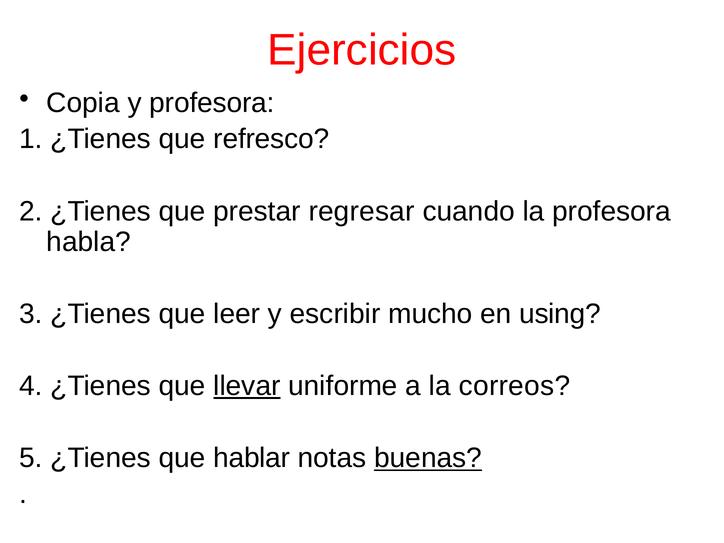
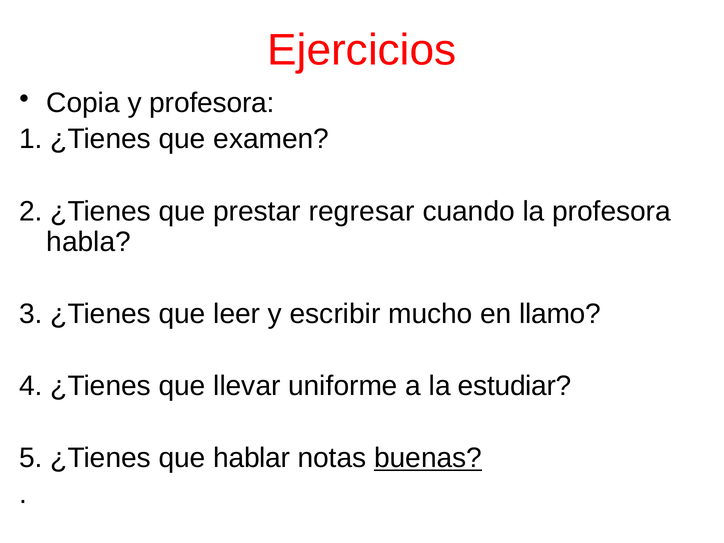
refresco: refresco -> examen (271, 139)
using: using -> llamo (560, 314)
llevar underline: present -> none (247, 386)
correos: correos -> estudiar (515, 386)
